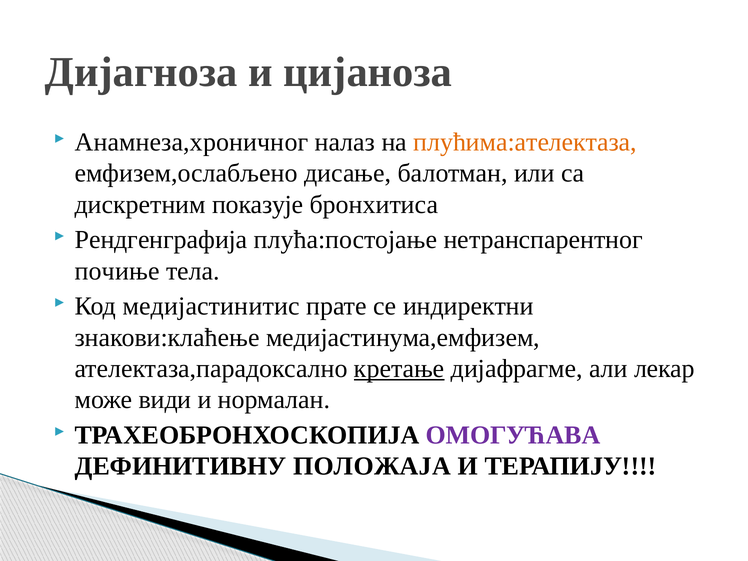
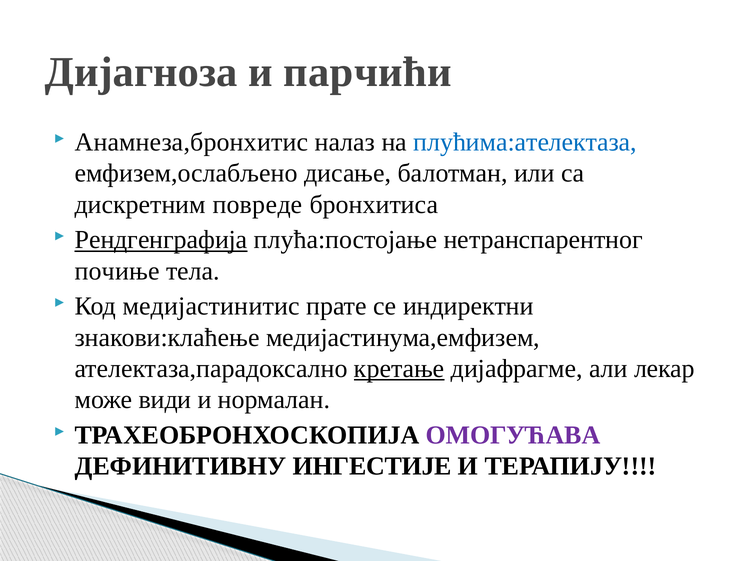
цијаноза: цијаноза -> парчићи (368, 72)
Анамнеза,хроничног: Анамнеза,хроничног -> Анамнеза,бронхитис (191, 142)
плућима:ателектаза colour: orange -> blue (525, 142)
показује: показује -> повреде (258, 205)
Рендгенграфија underline: none -> present (161, 240)
ПОЛОЖАЈА: ПОЛОЖАЈА -> ИНГЕСТИЈЕ (372, 466)
